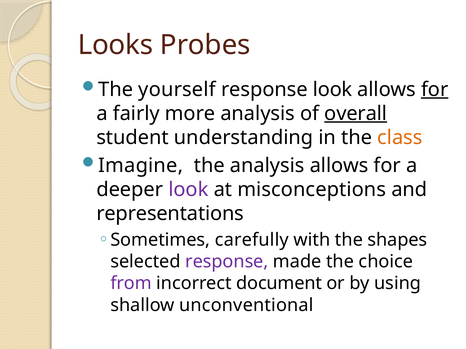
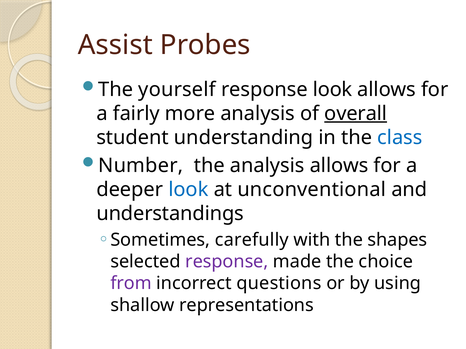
Looks: Looks -> Assist (115, 45)
for underline: present -> none (435, 90)
class colour: orange -> blue (400, 138)
Imagine: Imagine -> Number (141, 166)
look colour: purple -> blue (188, 190)
misconceptions: misconceptions -> unconventional (312, 190)
representations: representations -> understandings (170, 214)
document: document -> questions (279, 284)
unconventional: unconventional -> representations (246, 305)
